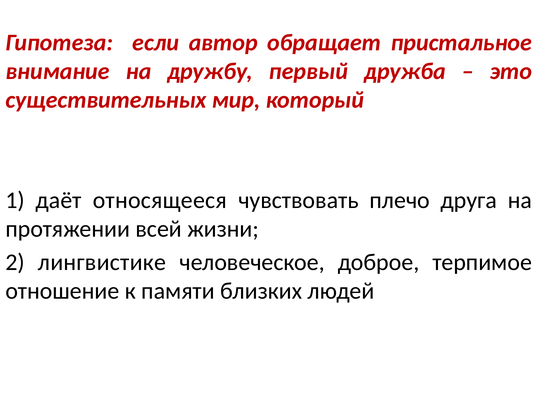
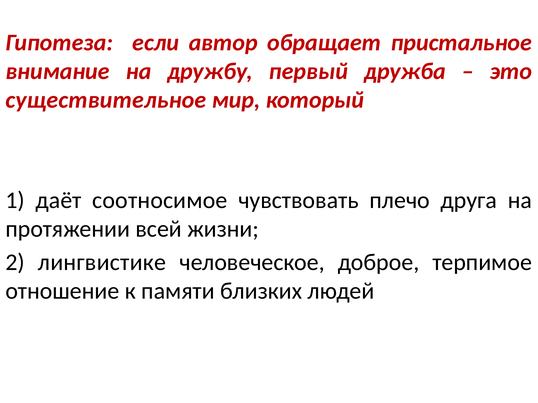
существительных: существительных -> существительное (106, 100)
относящееся: относящееся -> соотносимое (160, 201)
